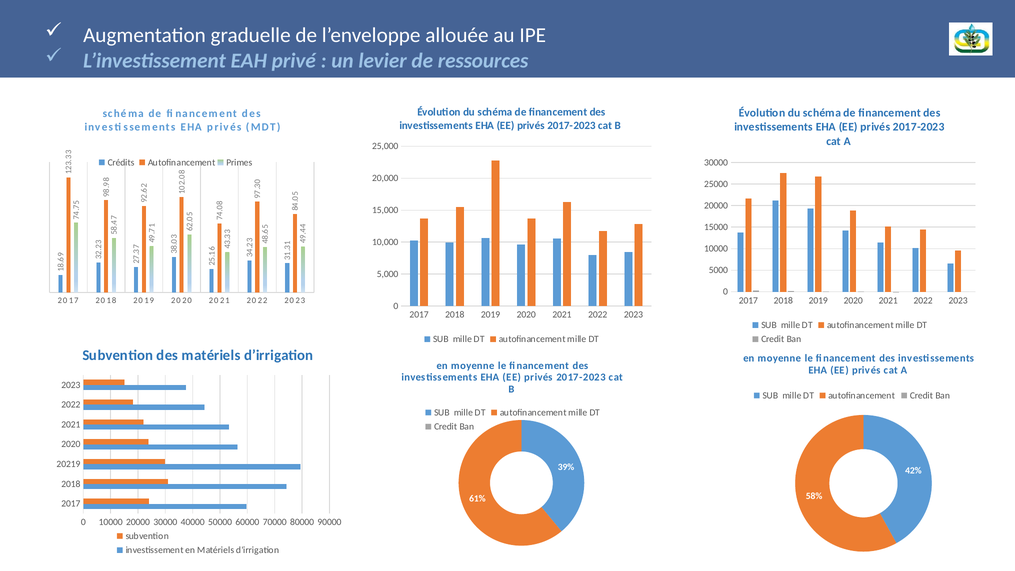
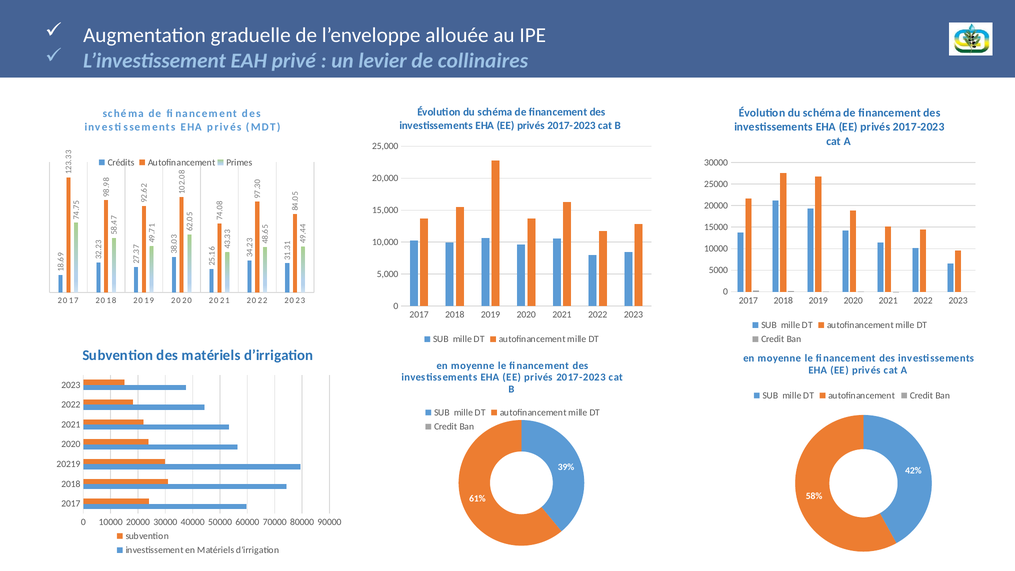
ressources: ressources -> collinaires (483, 61)
